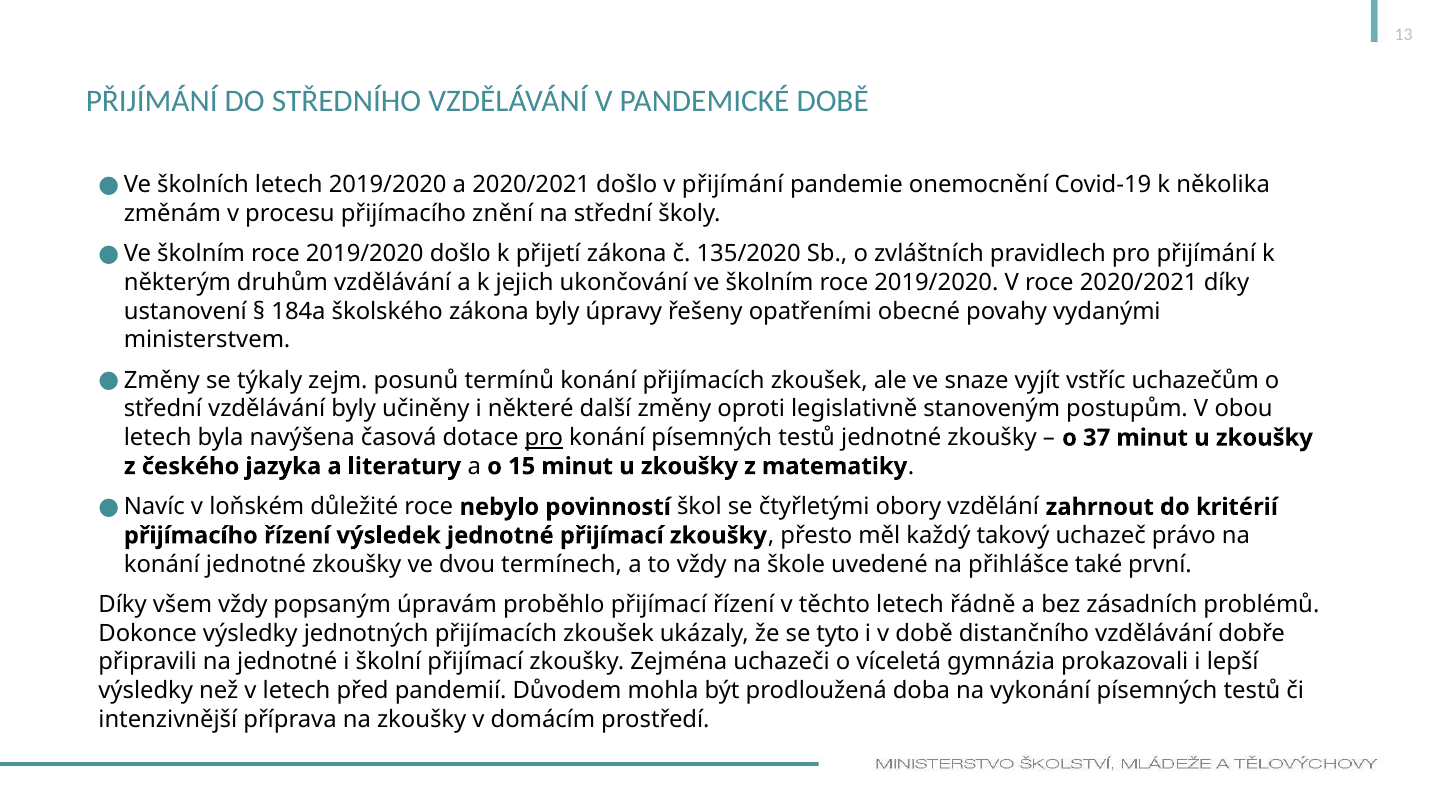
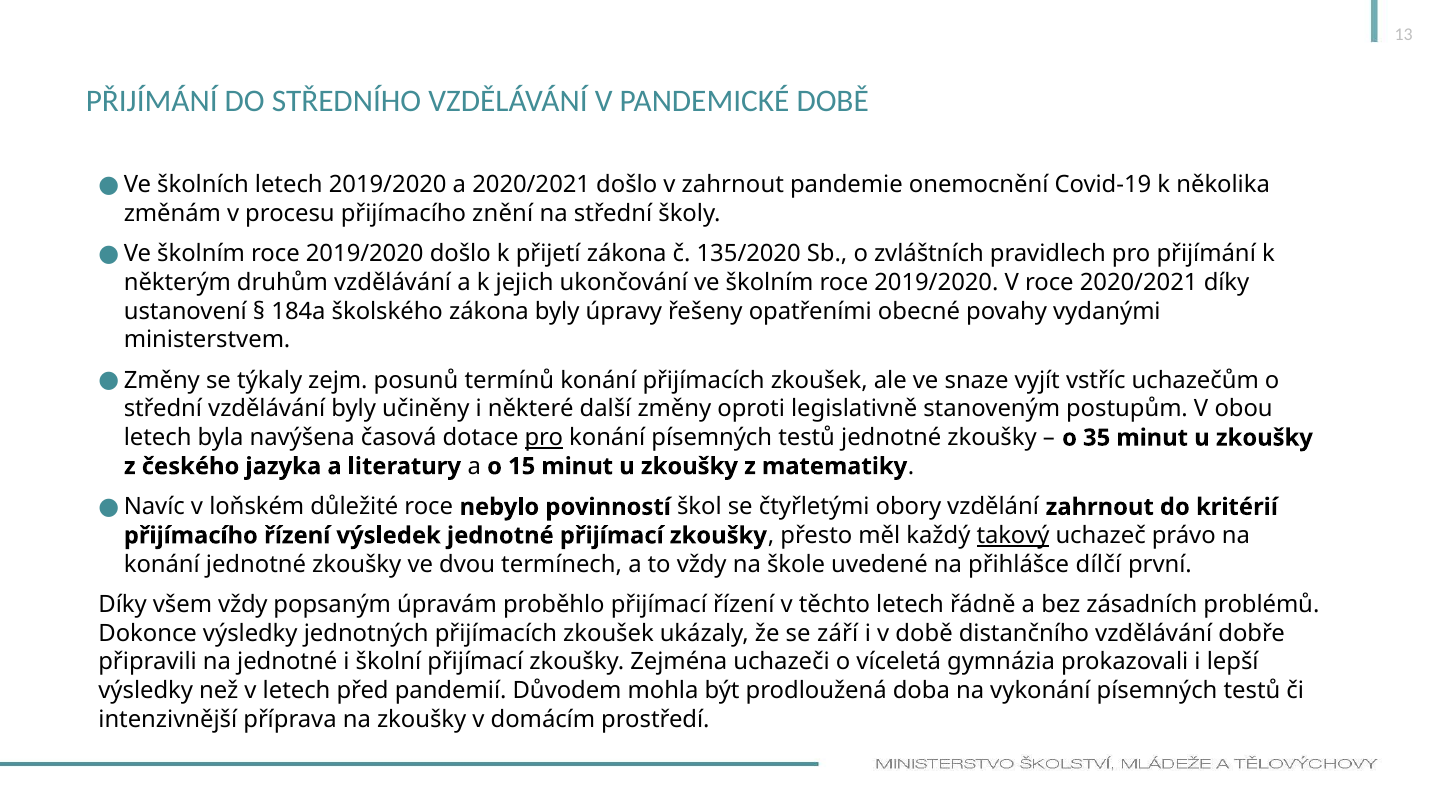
v přijímání: přijímání -> zahrnout (733, 185)
37: 37 -> 35 (1097, 438)
takový underline: none -> present (1013, 536)
také: také -> dílčí (1098, 564)
tyto: tyto -> září (838, 633)
